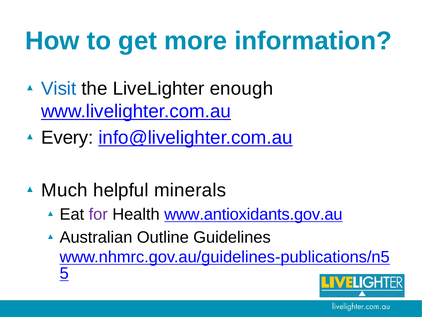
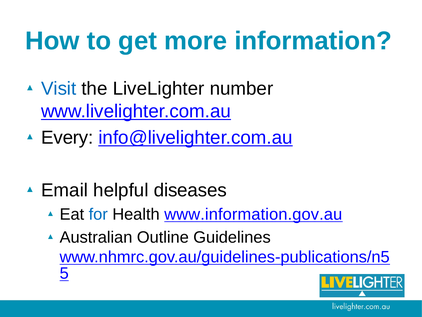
enough: enough -> number (241, 89)
Much: Much -> Email (65, 190)
minerals: minerals -> diseases (190, 190)
for colour: purple -> blue (98, 214)
www.antioxidants.gov.au: www.antioxidants.gov.au -> www.information.gov.au (253, 214)
